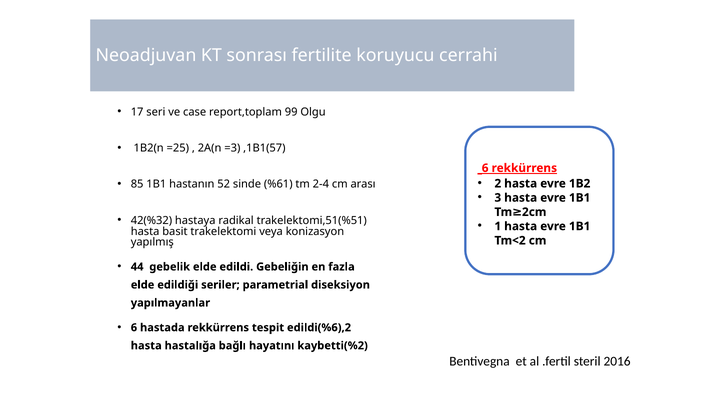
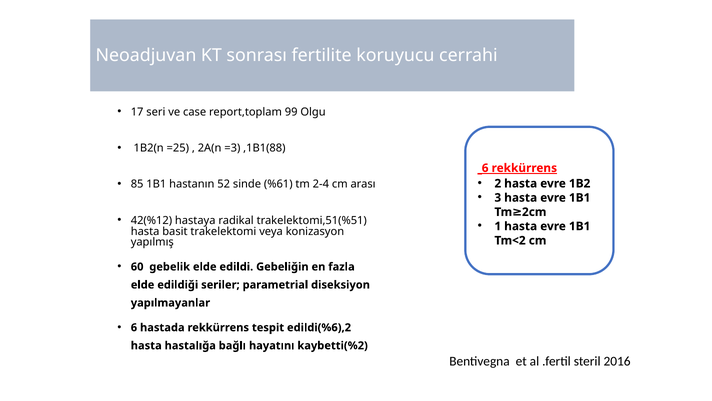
,1B1(57: ,1B1(57 -> ,1B1(88 (264, 148)
42(%32: 42(%32 -> 42(%12 (151, 220)
44: 44 -> 60 (137, 266)
